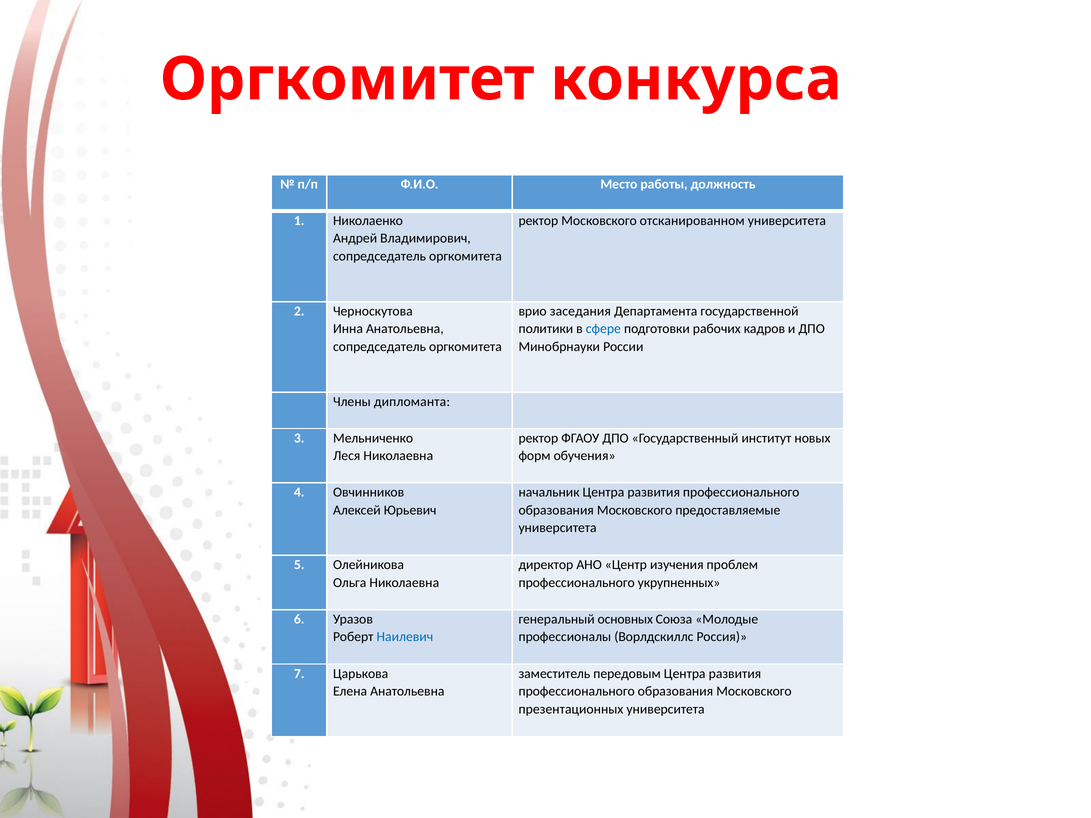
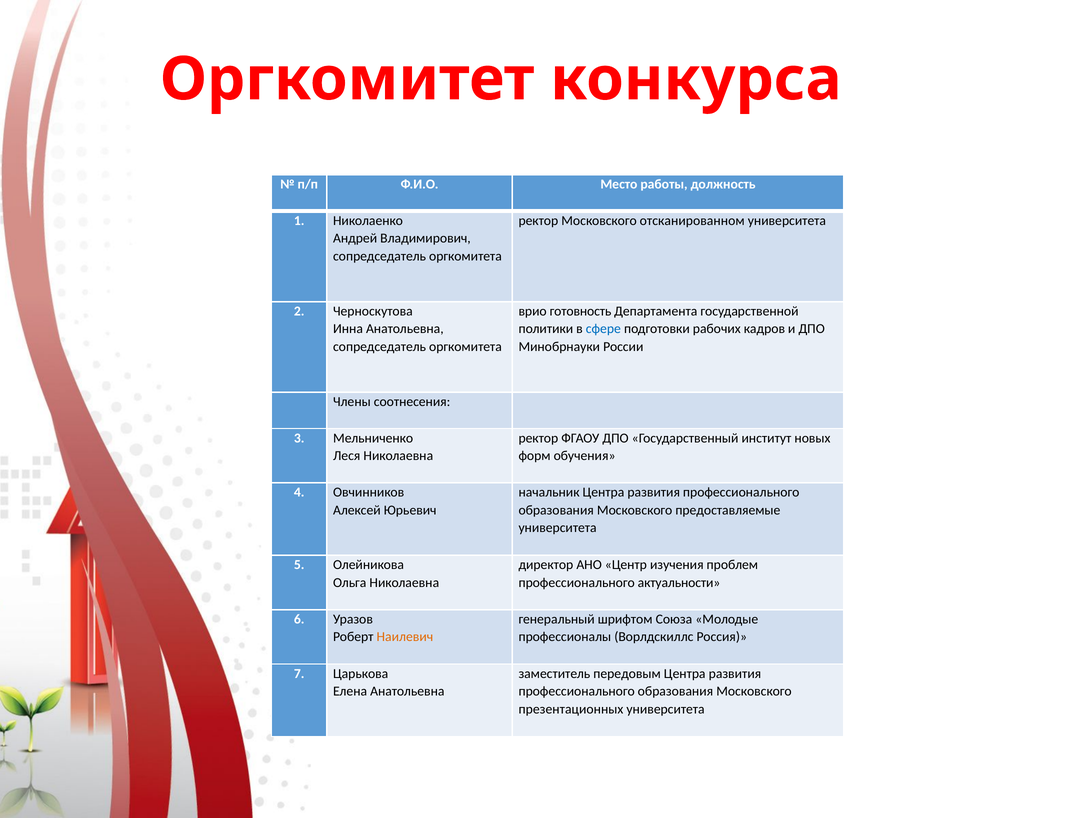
заседания: заседания -> готовность (581, 311)
дипломанта: дипломанта -> соотнесения (412, 402)
укрупненных: укрупненных -> актуальности (679, 583)
основных: основных -> шрифтом (625, 619)
Наилевич colour: blue -> orange (405, 637)
